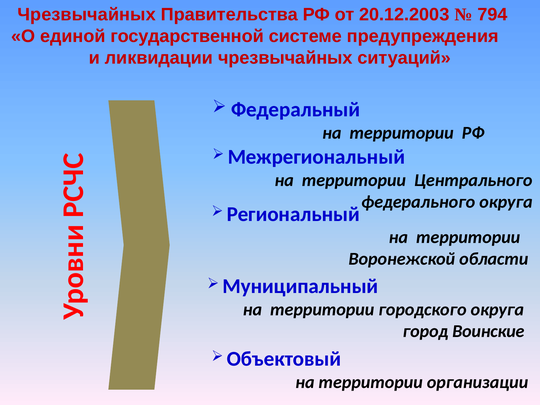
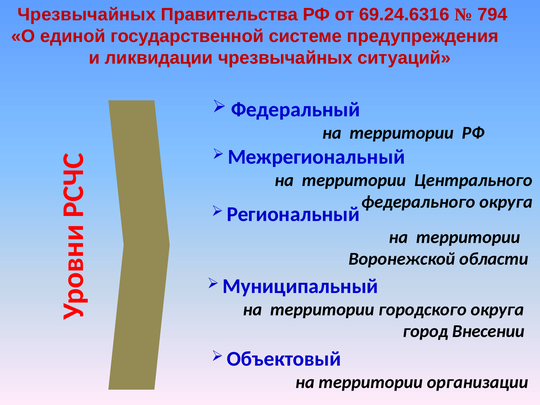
20.12.2003: 20.12.2003 -> 69.24.6316 (404, 15)
Воинские: Воинские -> Внесении (488, 331)
